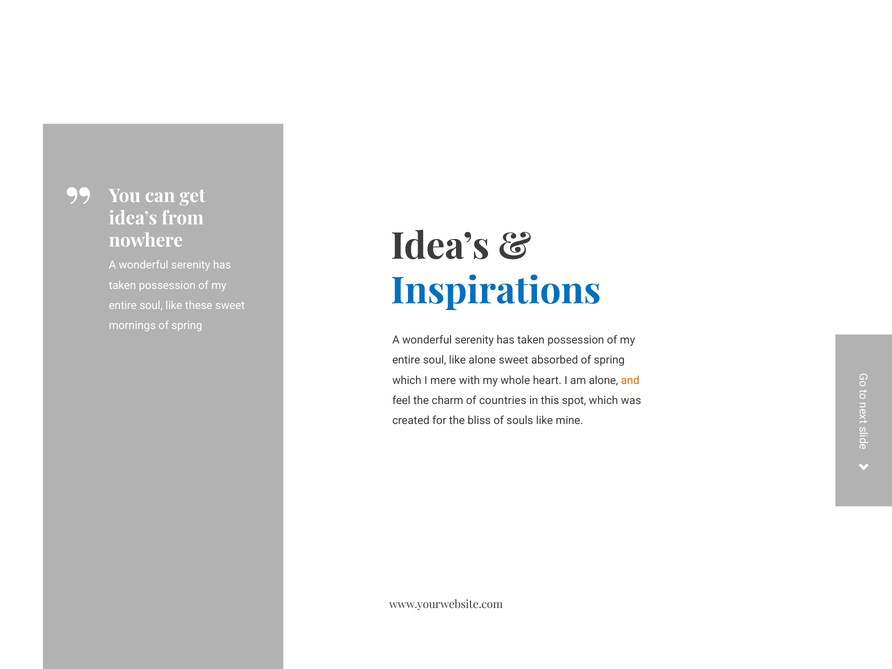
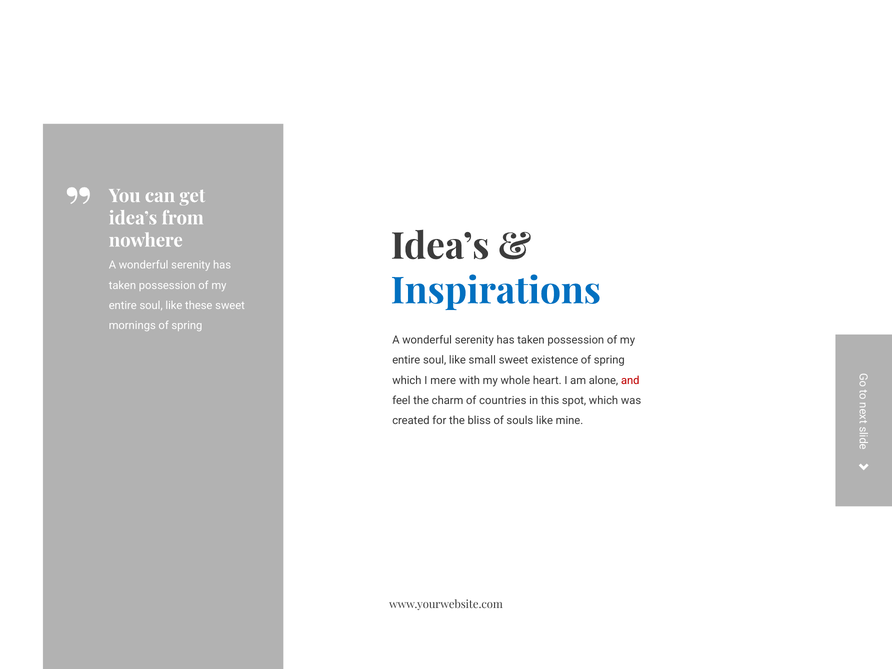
like alone: alone -> small (482, 360)
absorbed: absorbed -> existence (555, 360)
and colour: orange -> red (630, 380)
